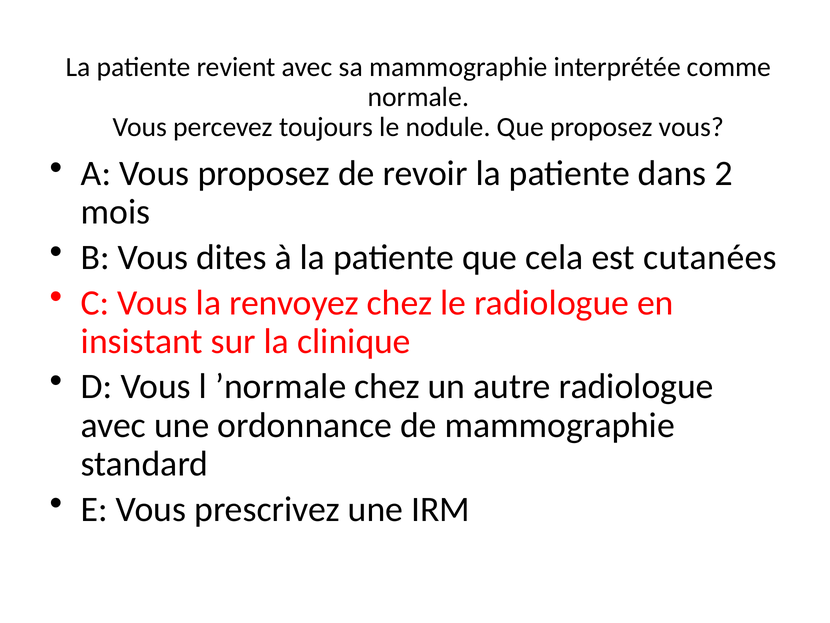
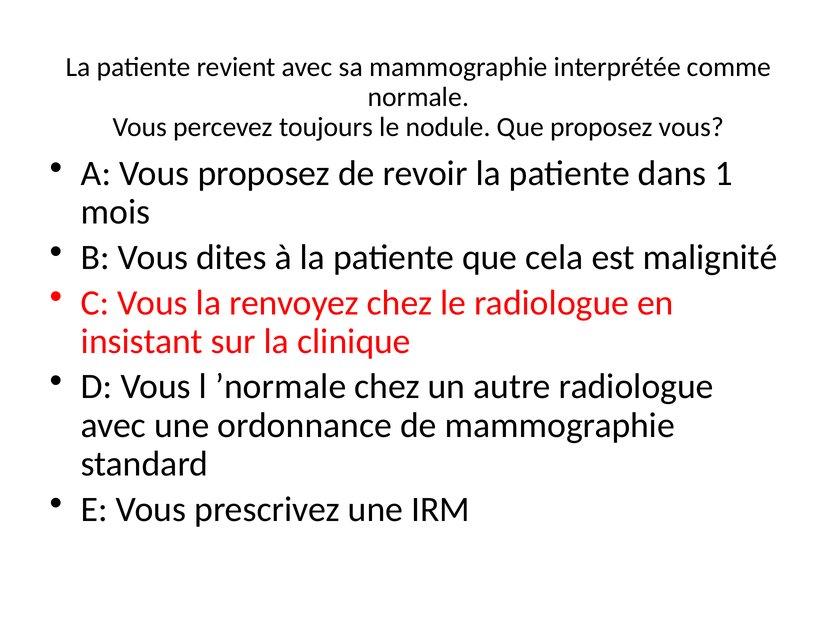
2: 2 -> 1 (724, 173)
cutanées: cutanées -> malignité (710, 257)
